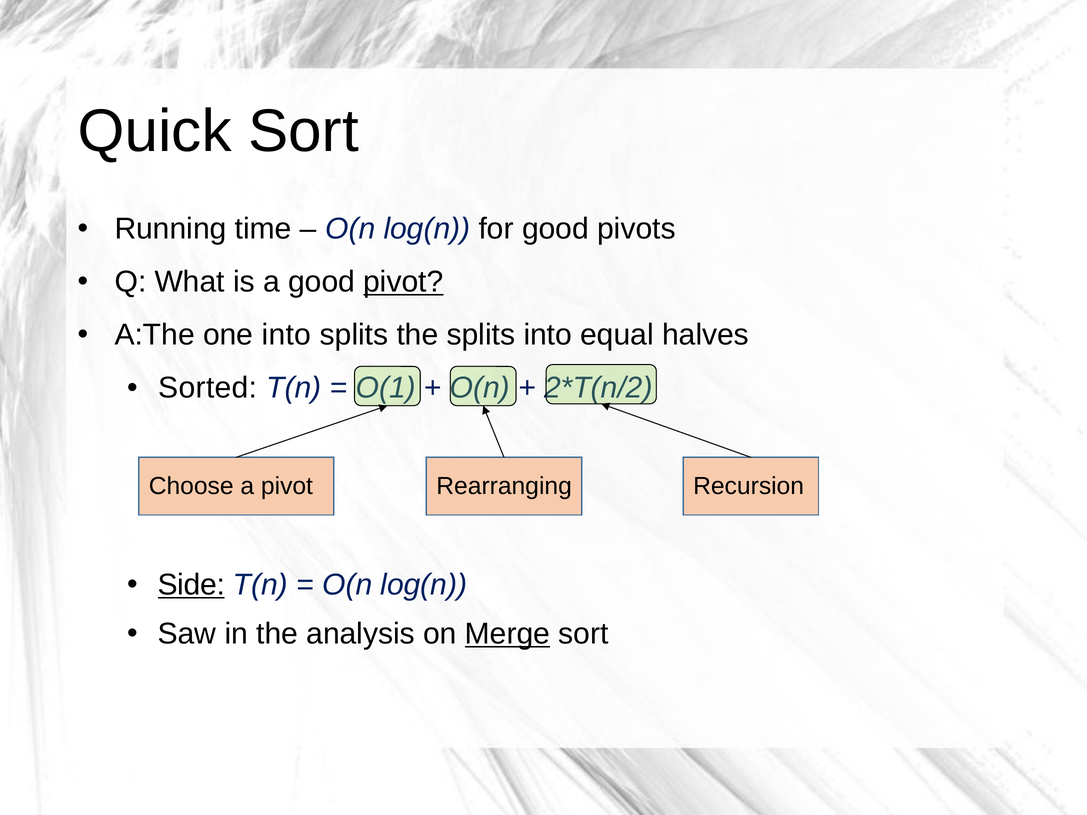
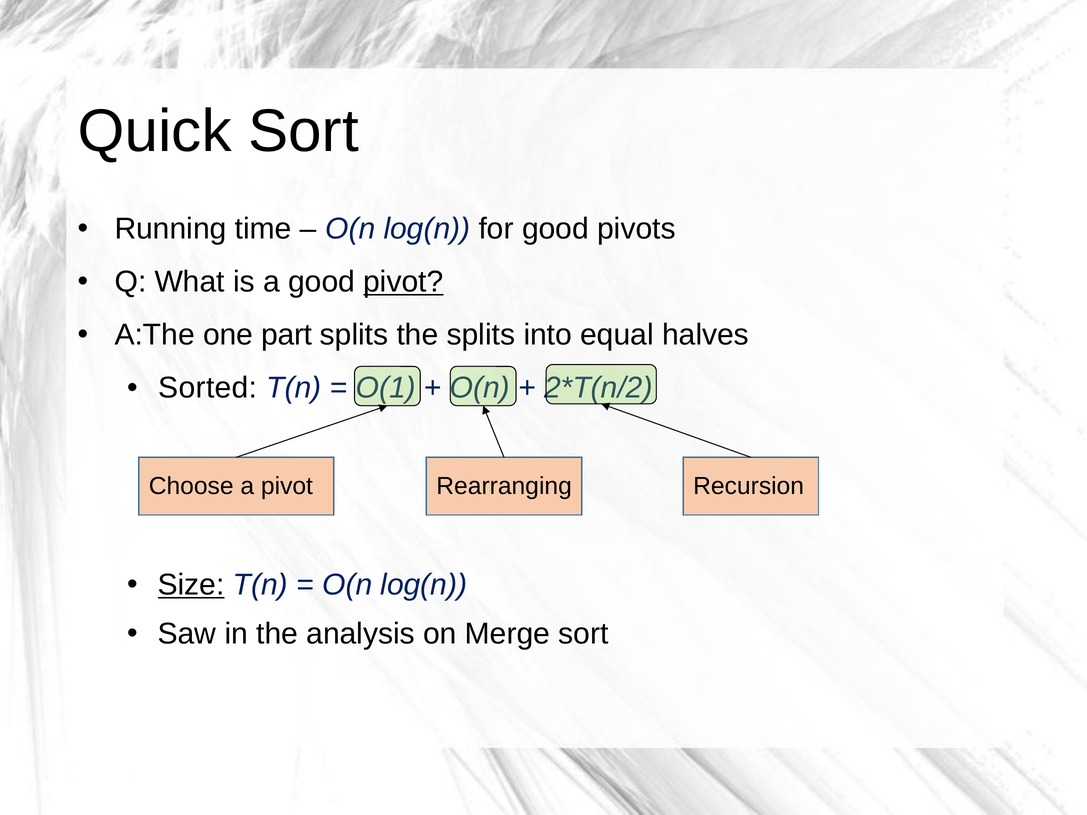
one into: into -> part (287, 335)
Side: Side -> Size (191, 585)
Merge underline: present -> none (507, 634)
